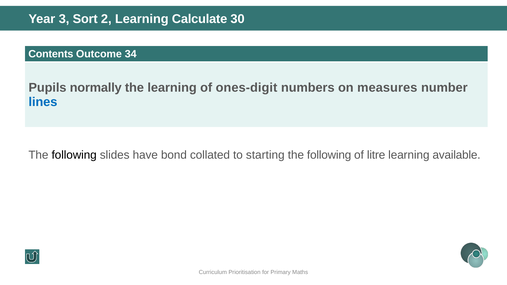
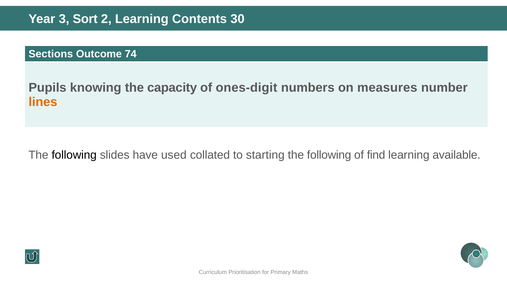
Calculate: Calculate -> Contents (199, 19)
Contents: Contents -> Sections (51, 54)
34: 34 -> 74 (131, 54)
normally: normally -> knowing (96, 88)
the learning: learning -> capacity (172, 88)
lines colour: blue -> orange (43, 102)
bond: bond -> used (174, 155)
litre: litre -> find (376, 155)
